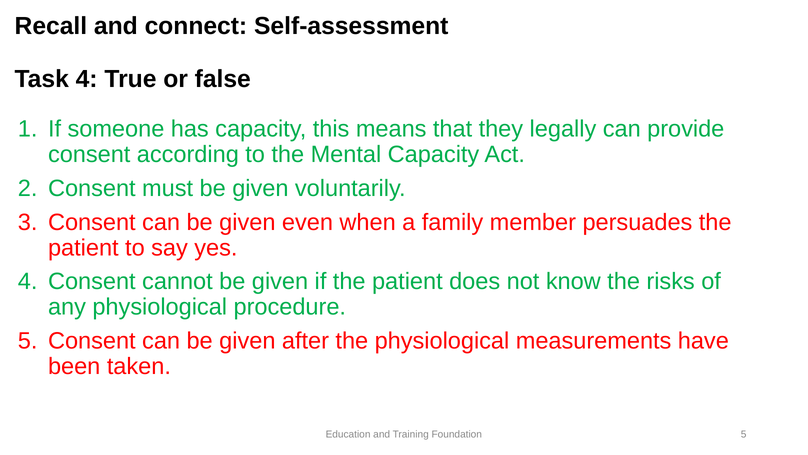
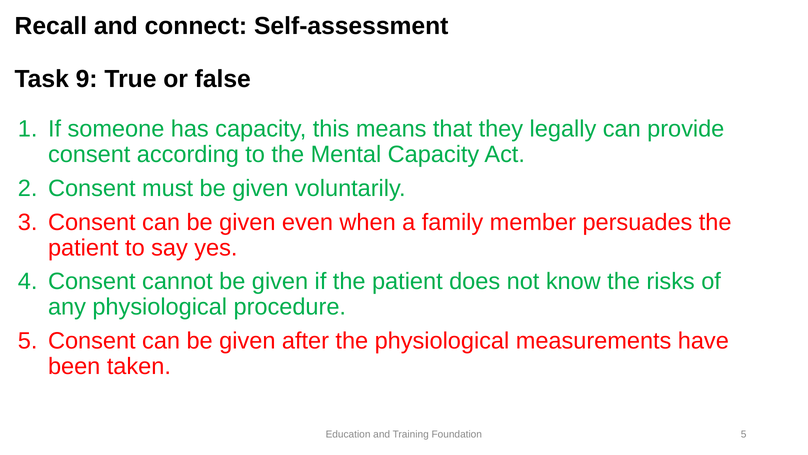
Task 4: 4 -> 9 (87, 79)
